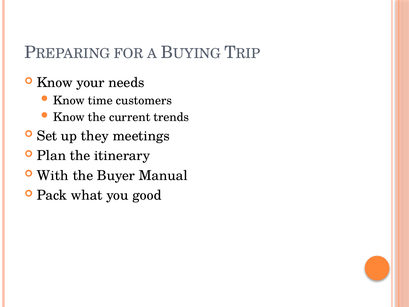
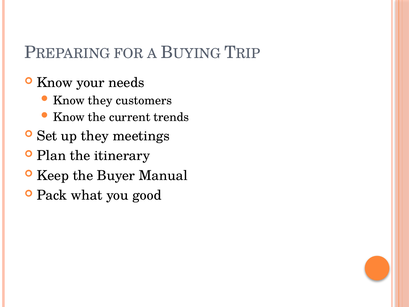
Know time: time -> they (100, 100)
With: With -> Keep (53, 175)
